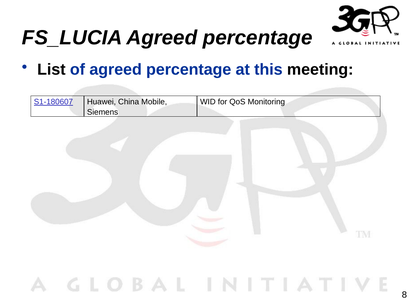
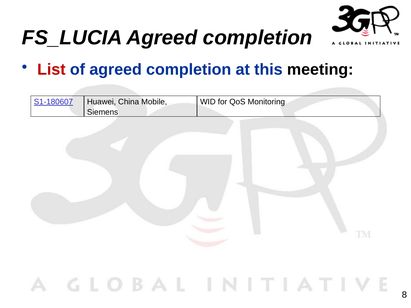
FS_LUCIA Agreed percentage: percentage -> completion (258, 38)
List colour: black -> red (51, 70)
of agreed percentage: percentage -> completion (189, 70)
